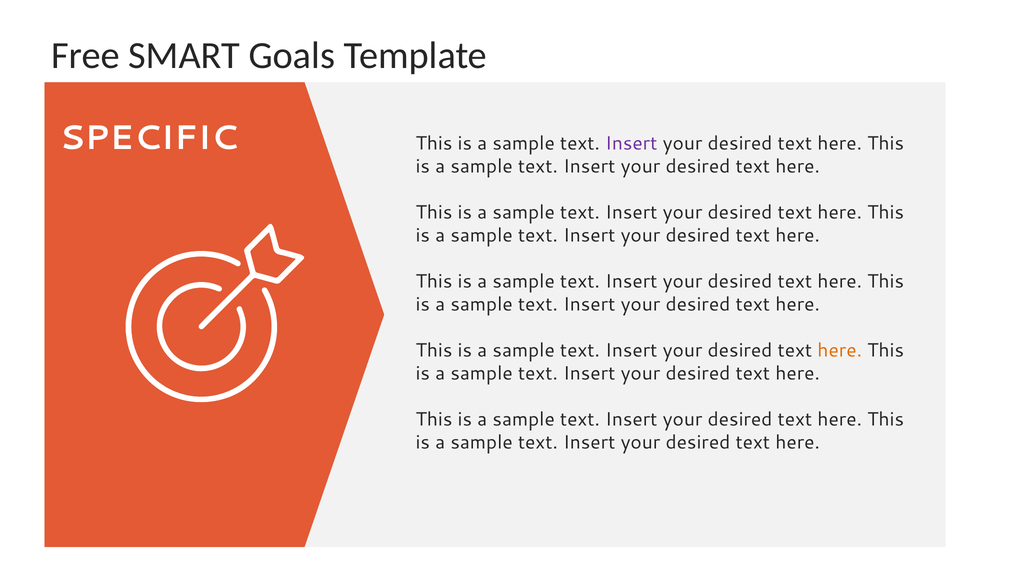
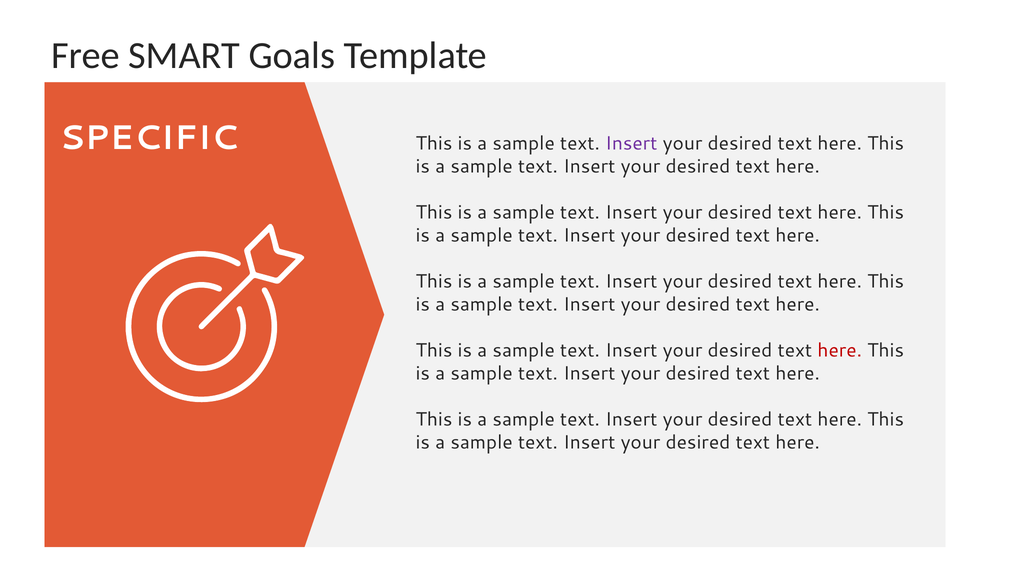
here colour: orange -> red (840, 350)
